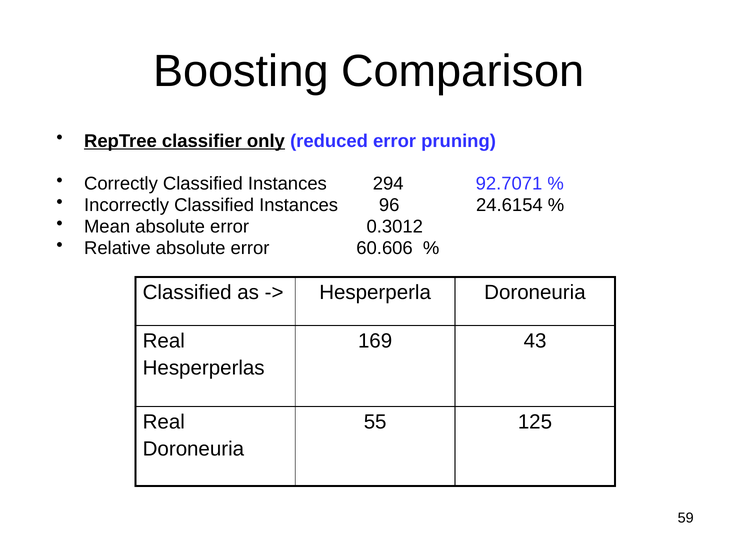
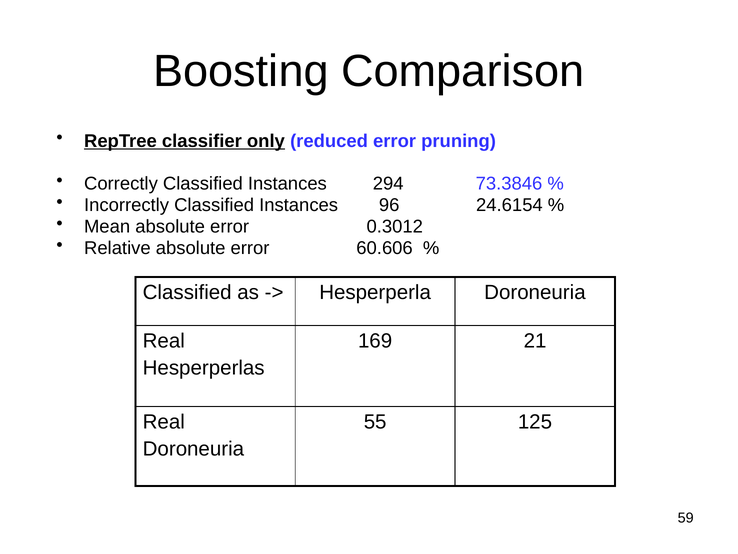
92.7071: 92.7071 -> 73.3846 (509, 184)
43: 43 -> 21 (535, 341)
